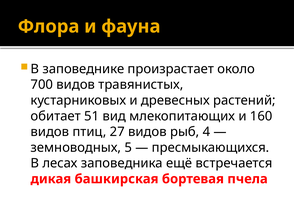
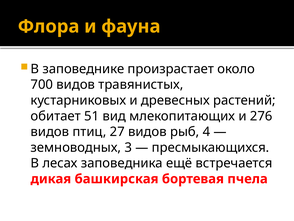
160: 160 -> 276 (261, 116)
5: 5 -> 3 (128, 147)
